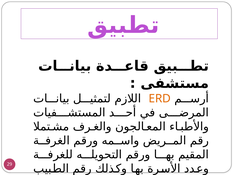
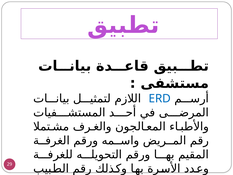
ERD colour: orange -> blue (160, 98)
